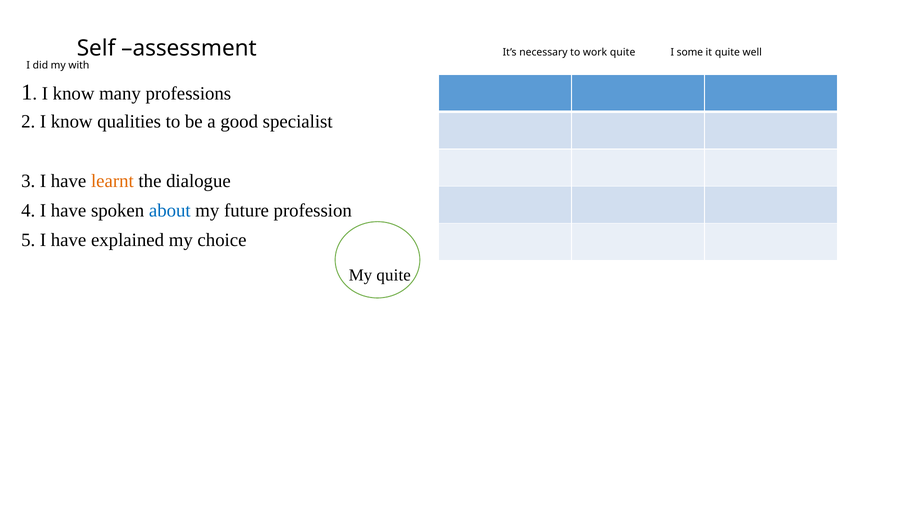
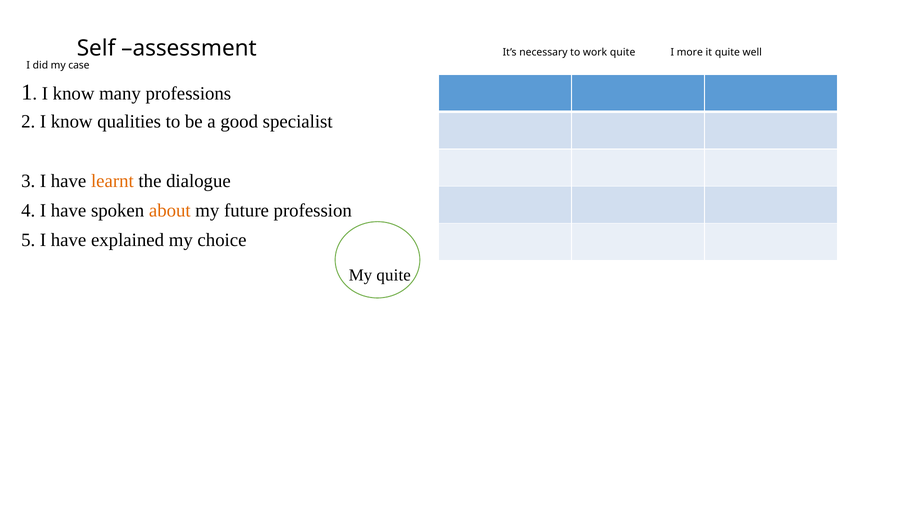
some: some -> more (690, 52)
with: with -> case (79, 66)
about colour: blue -> orange (170, 211)
